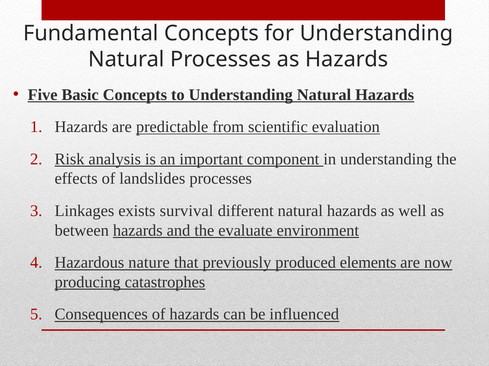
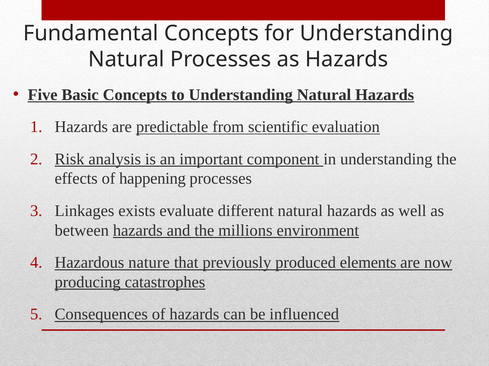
landslides: landslides -> happening (152, 179)
survival: survival -> evaluate (187, 211)
evaluate: evaluate -> millions (245, 231)
